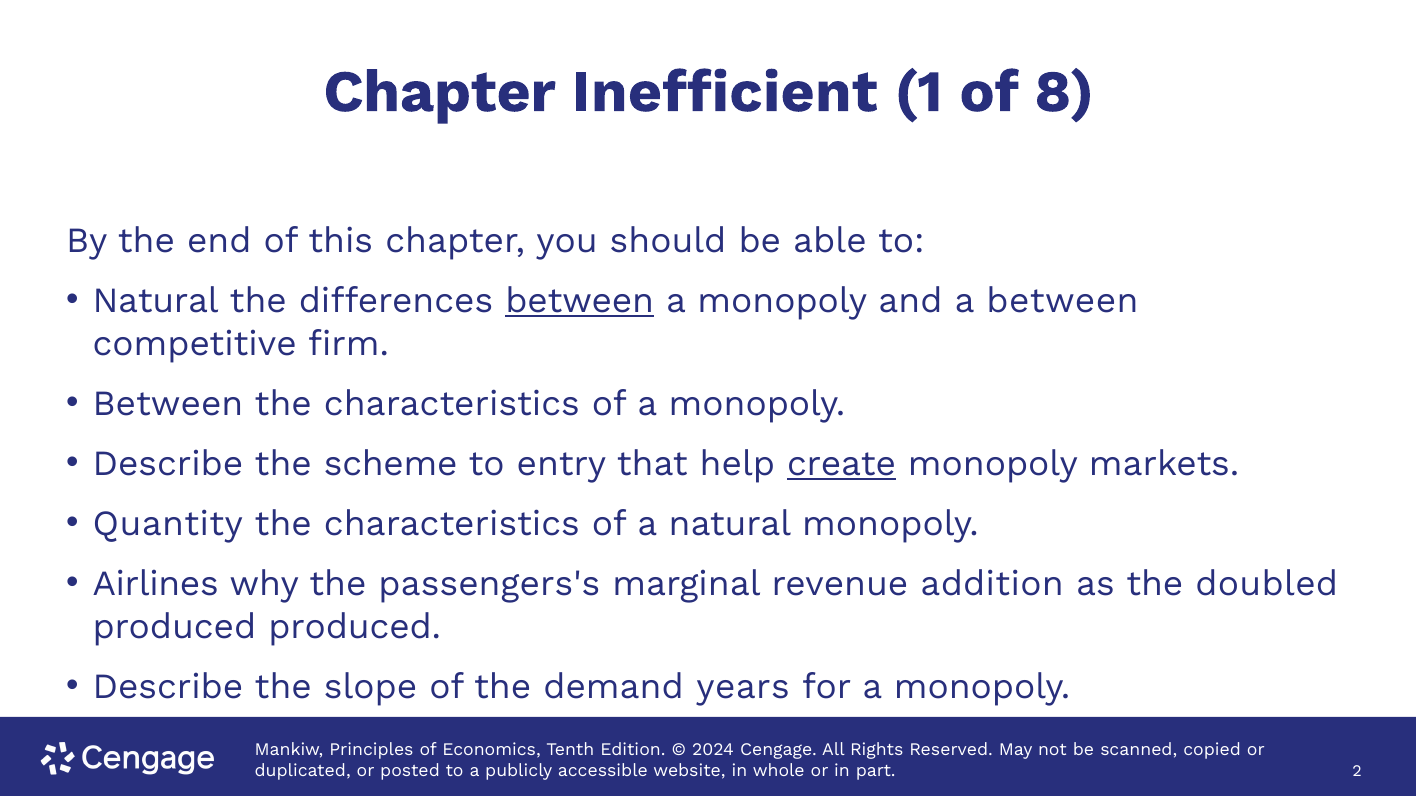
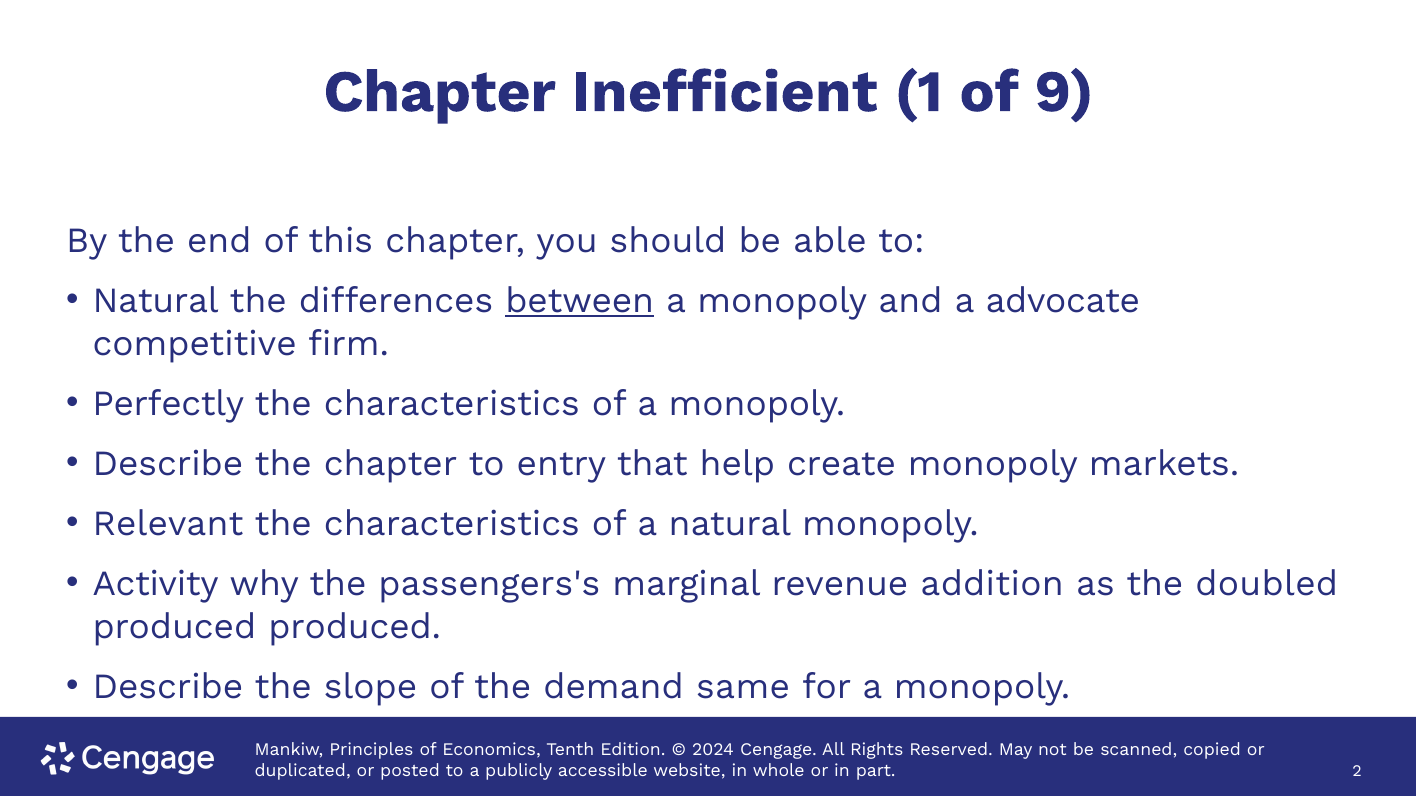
8: 8 -> 9 (1064, 92)
a between: between -> advocate (1063, 301)
Between: Between -> Perfectly (168, 404)
the scheme: scheme -> chapter (391, 464)
create underline: present -> none (842, 464)
Quantity: Quantity -> Relevant (168, 524)
Airlines: Airlines -> Activity (156, 585)
years: years -> same (743, 687)
